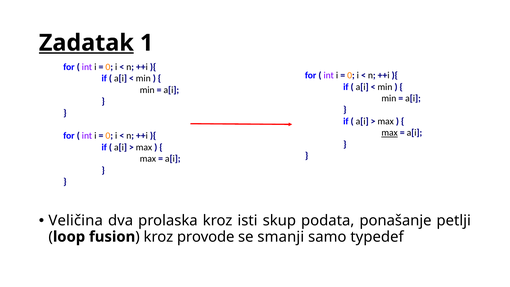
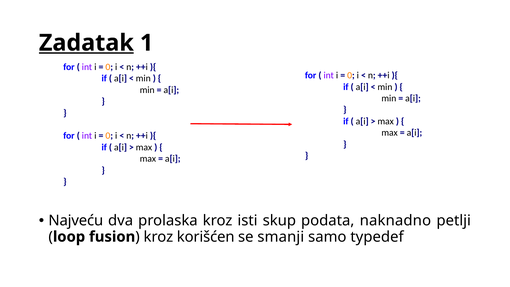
max underline: present -> none (390, 133)
Veličina: Veličina -> Najveću (76, 221)
ponašanje: ponašanje -> naknadno (395, 221)
provode: provode -> korišćen (206, 237)
